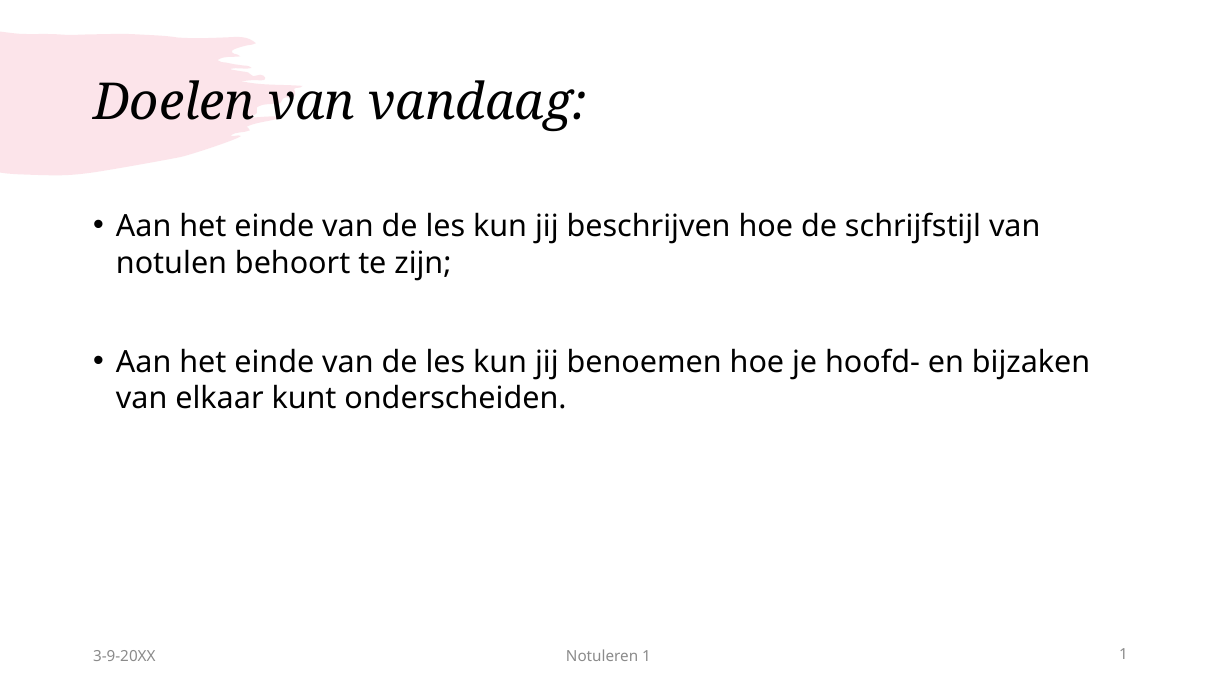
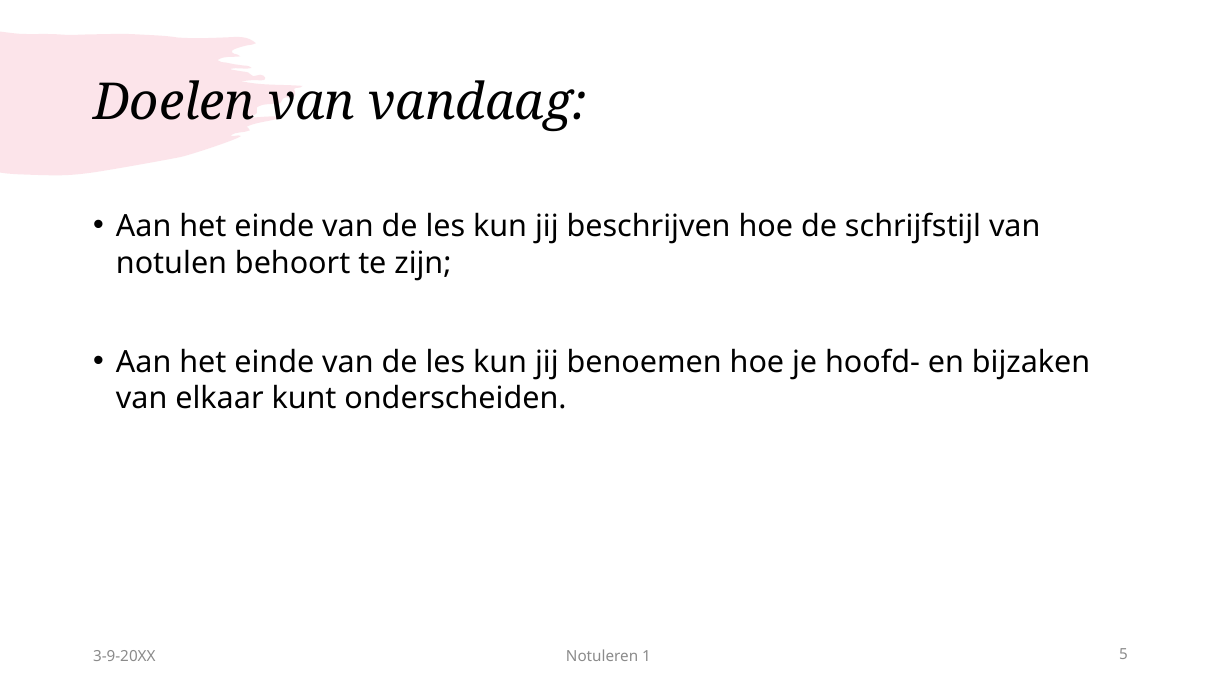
1 1: 1 -> 5 (1124, 655)
